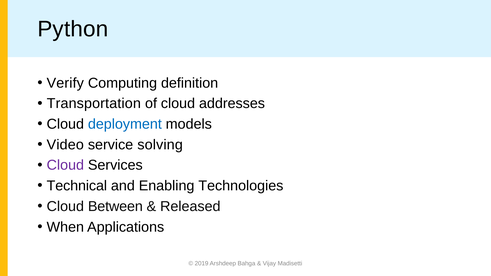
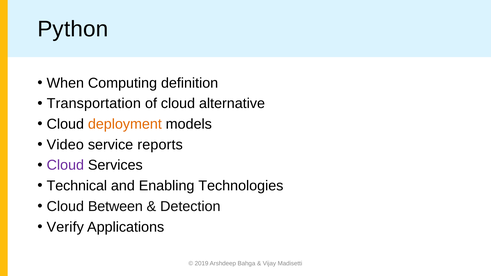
Verify: Verify -> When (65, 83)
addresses: addresses -> alternative (232, 104)
deployment colour: blue -> orange (125, 124)
solving: solving -> reports (160, 145)
Released: Released -> Detection (190, 207)
When: When -> Verify (65, 227)
